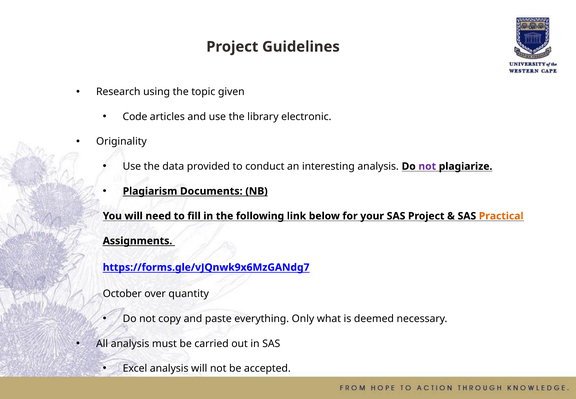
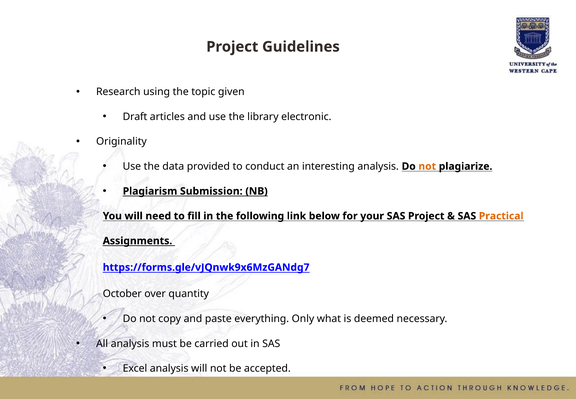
Code: Code -> Draft (135, 117)
not colour: purple -> orange (427, 166)
Documents: Documents -> Submission (211, 191)
